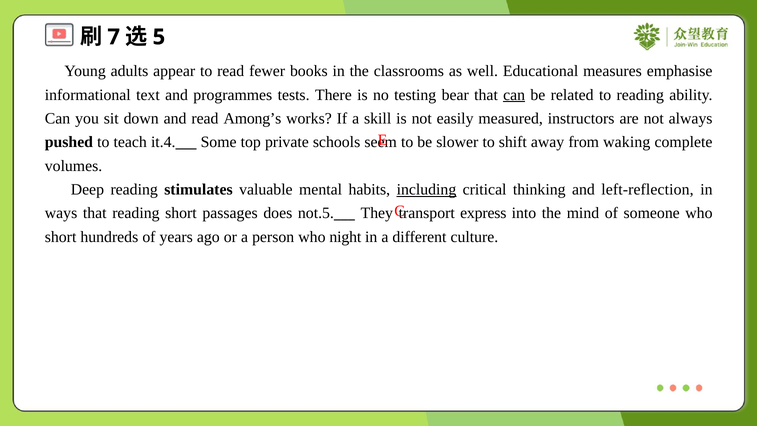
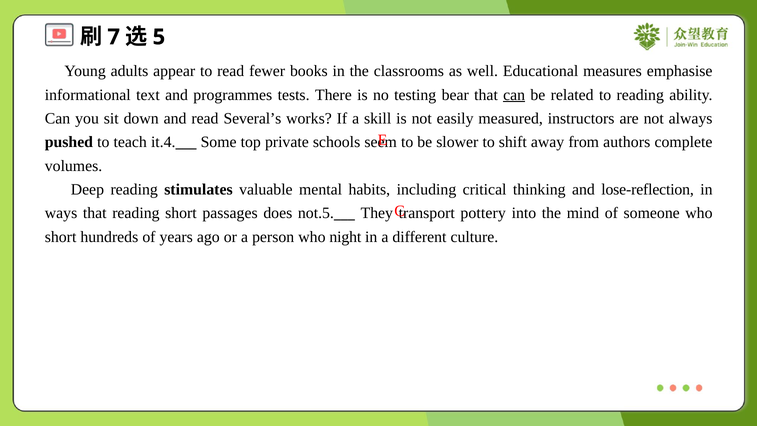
Among’s: Among’s -> Several’s (252, 118)
waking: waking -> authors (627, 142)
including underline: present -> none (426, 189)
left-reflection: left-reflection -> lose-reflection (648, 189)
express: express -> pottery (483, 213)
